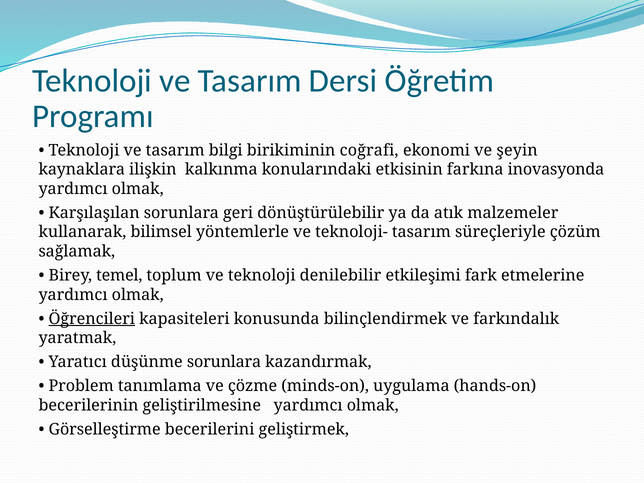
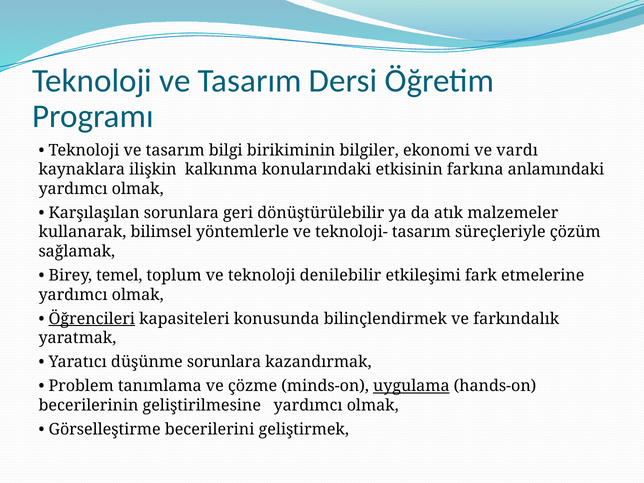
coğrafi: coğrafi -> bilgiler (369, 150)
şeyin: şeyin -> vardı (517, 150)
inovasyonda: inovasyonda -> anlamındaki (556, 170)
uygulama underline: none -> present (411, 386)
